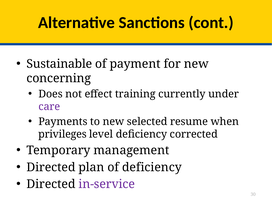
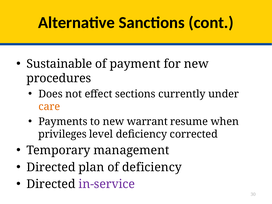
concerning: concerning -> procedures (59, 78)
training: training -> sections (135, 94)
care colour: purple -> orange (49, 107)
selected: selected -> warrant (147, 122)
